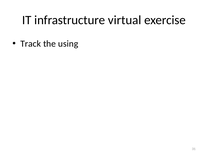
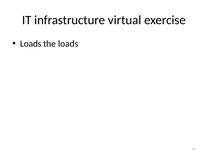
Track: Track -> Loads (31, 44)
the using: using -> loads (68, 44)
